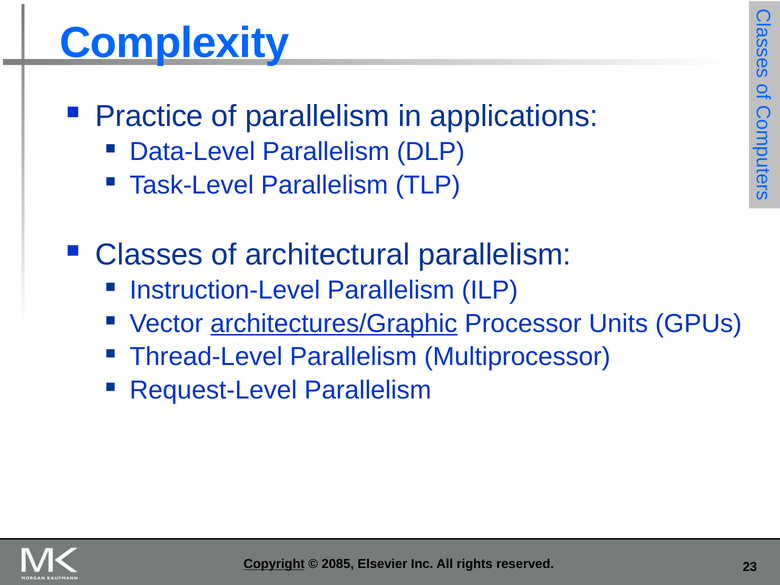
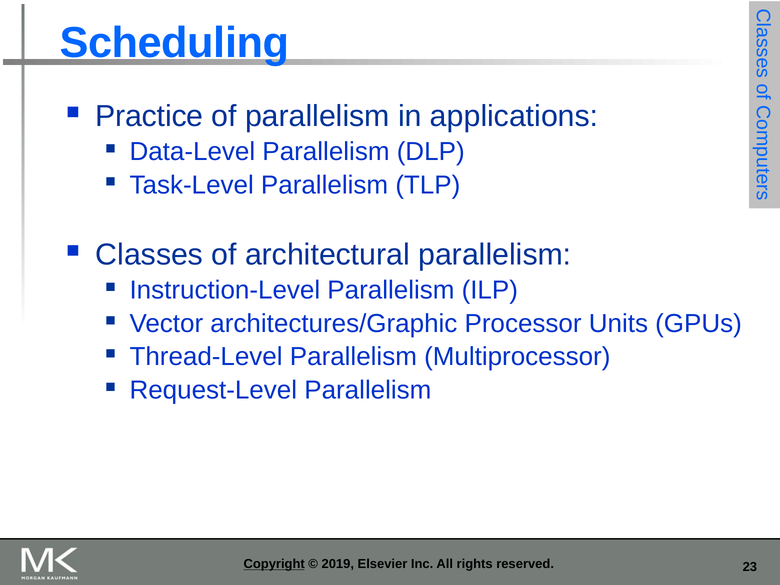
Complexity: Complexity -> Scheduling (174, 43)
architectures/Graphic underline: present -> none (334, 324)
2085: 2085 -> 2019 (338, 564)
